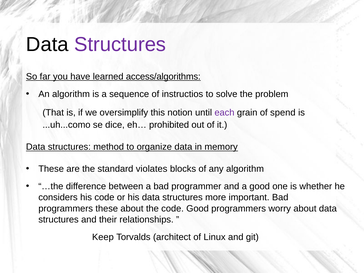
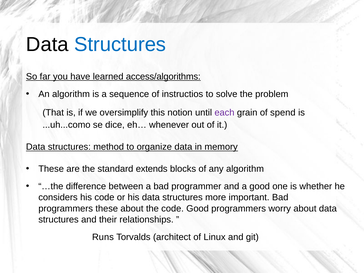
Structures colour: purple -> blue (120, 45)
prohibited: prohibited -> whenever (169, 125)
violates: violates -> extends (152, 169)
Keep: Keep -> Runs (103, 237)
